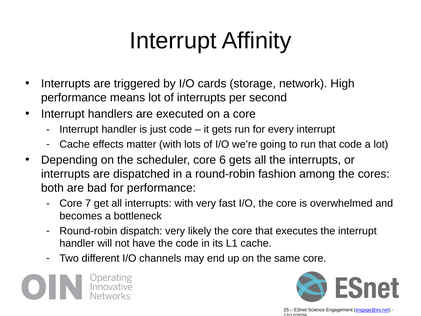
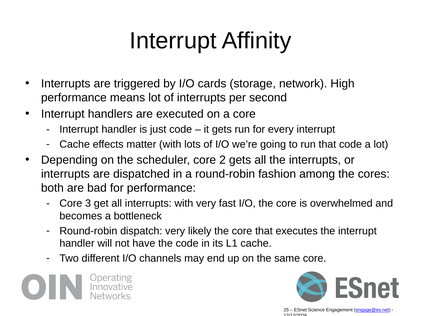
6: 6 -> 2 (223, 160)
7: 7 -> 3 (88, 203)
